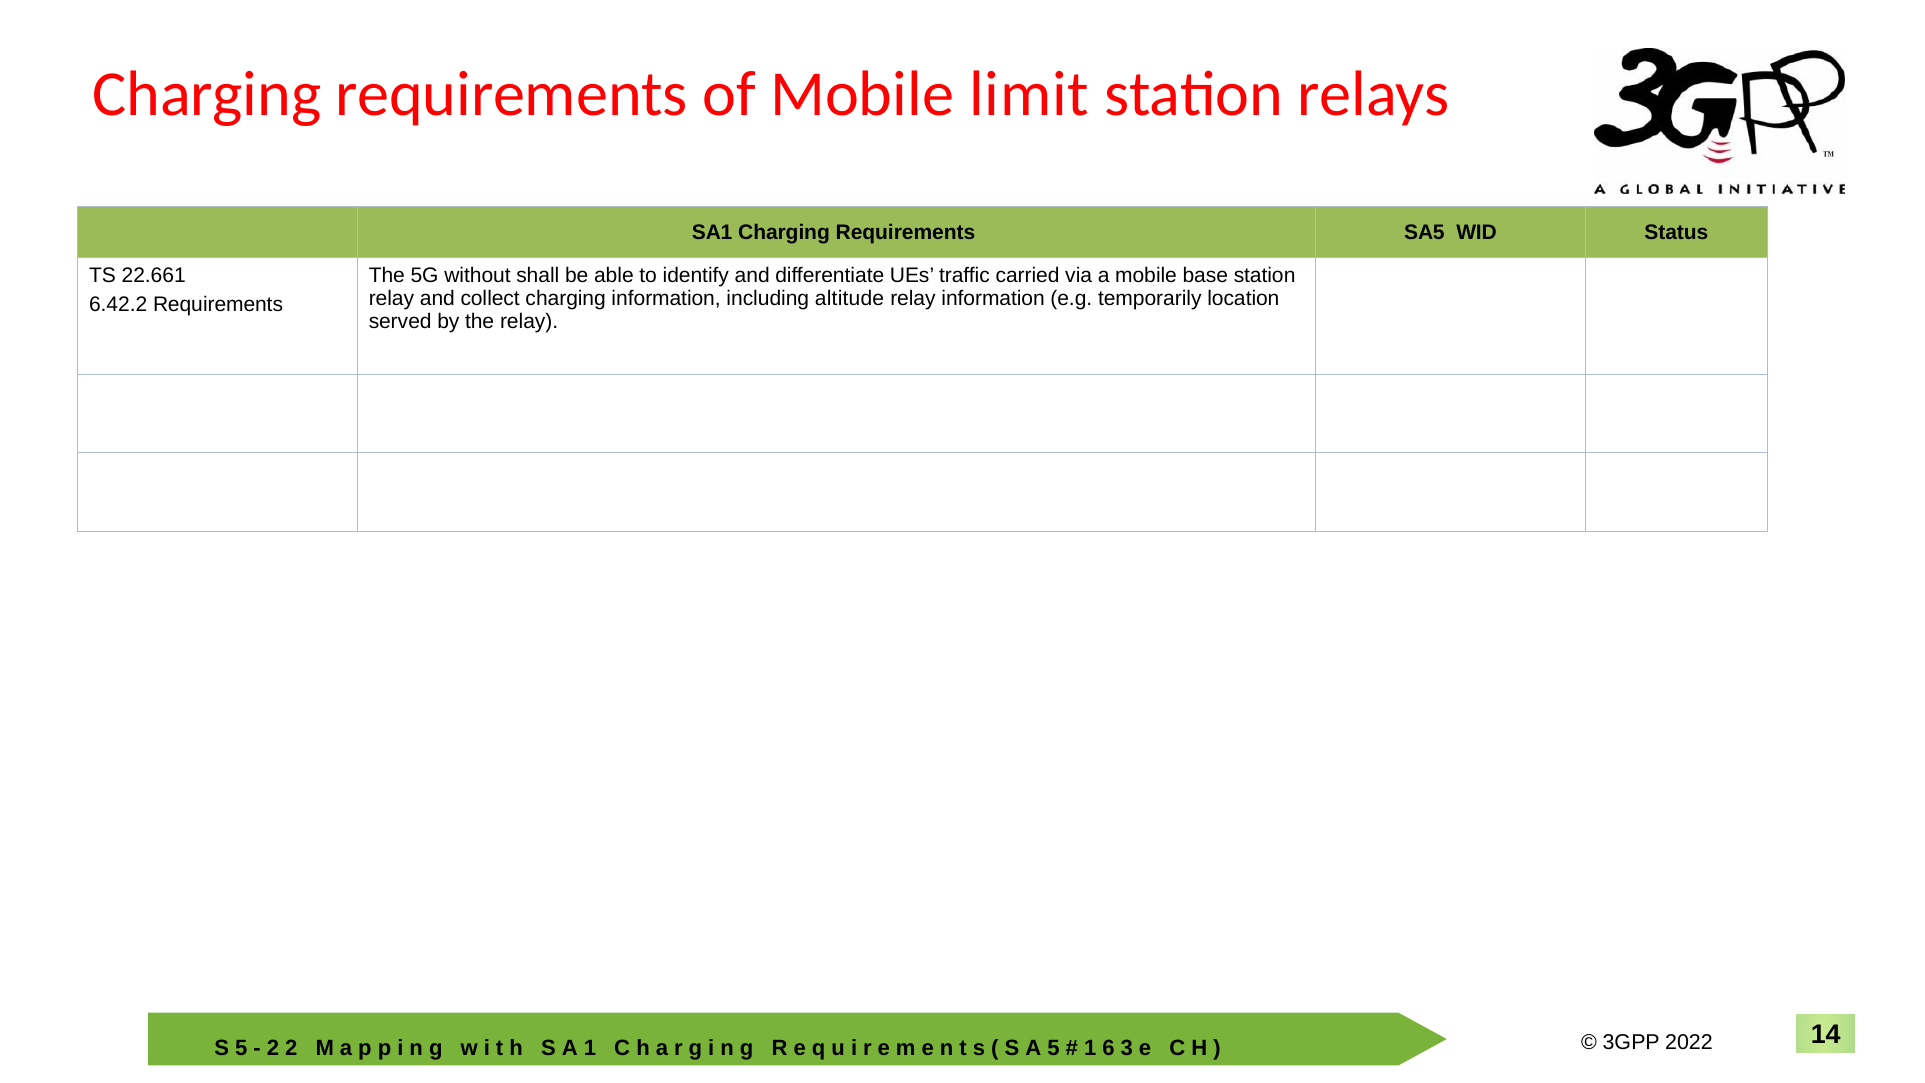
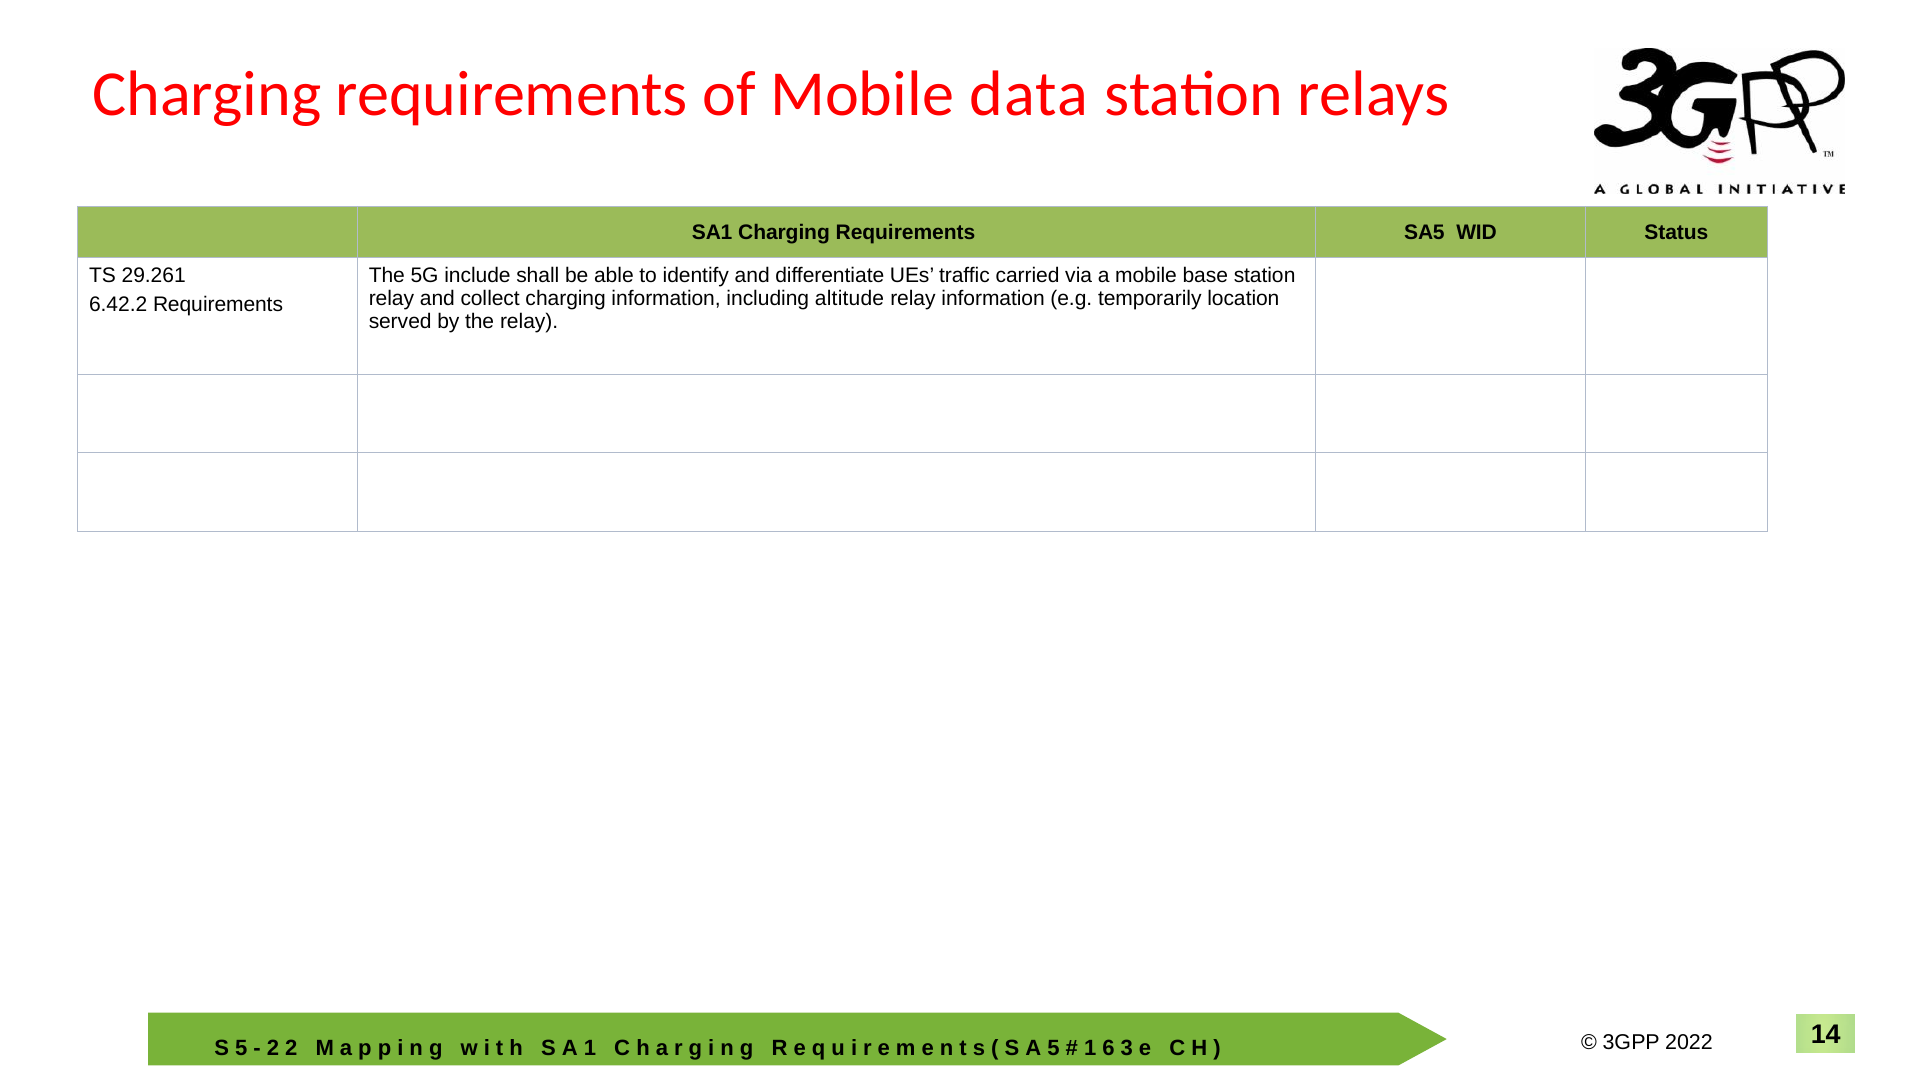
limit: limit -> data (1029, 95)
22.661: 22.661 -> 29.261 (154, 275)
without: without -> include (478, 275)
